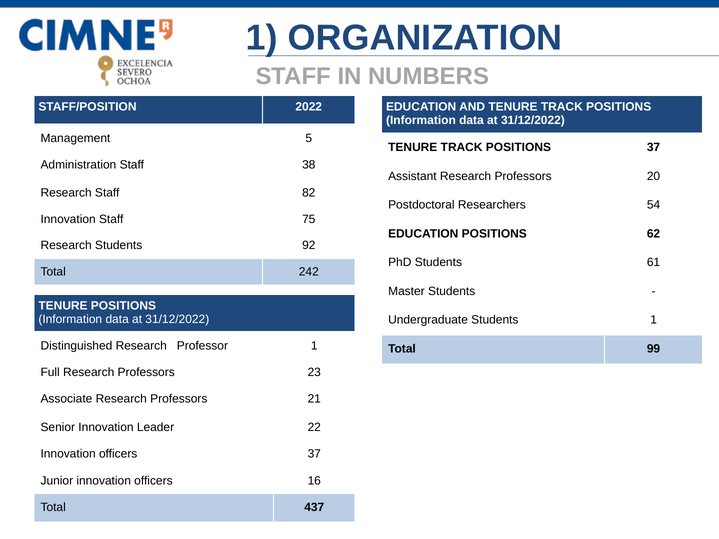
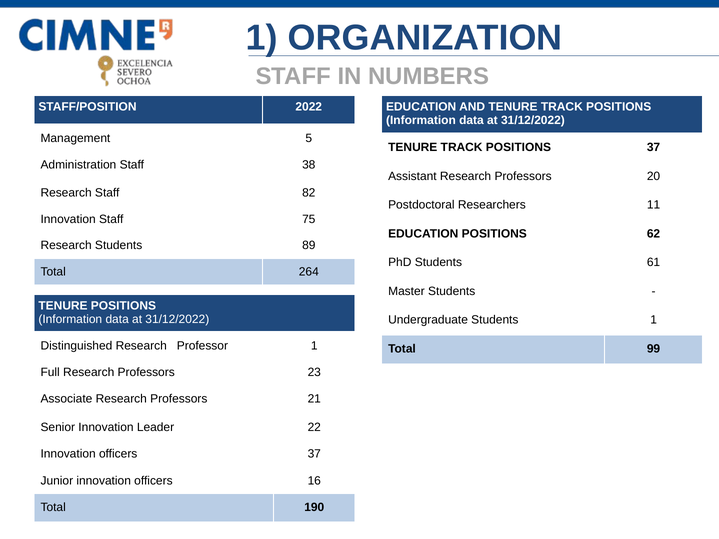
54: 54 -> 11 (654, 205)
92: 92 -> 89 (309, 246)
242: 242 -> 264 (309, 272)
437: 437 -> 190 (314, 507)
